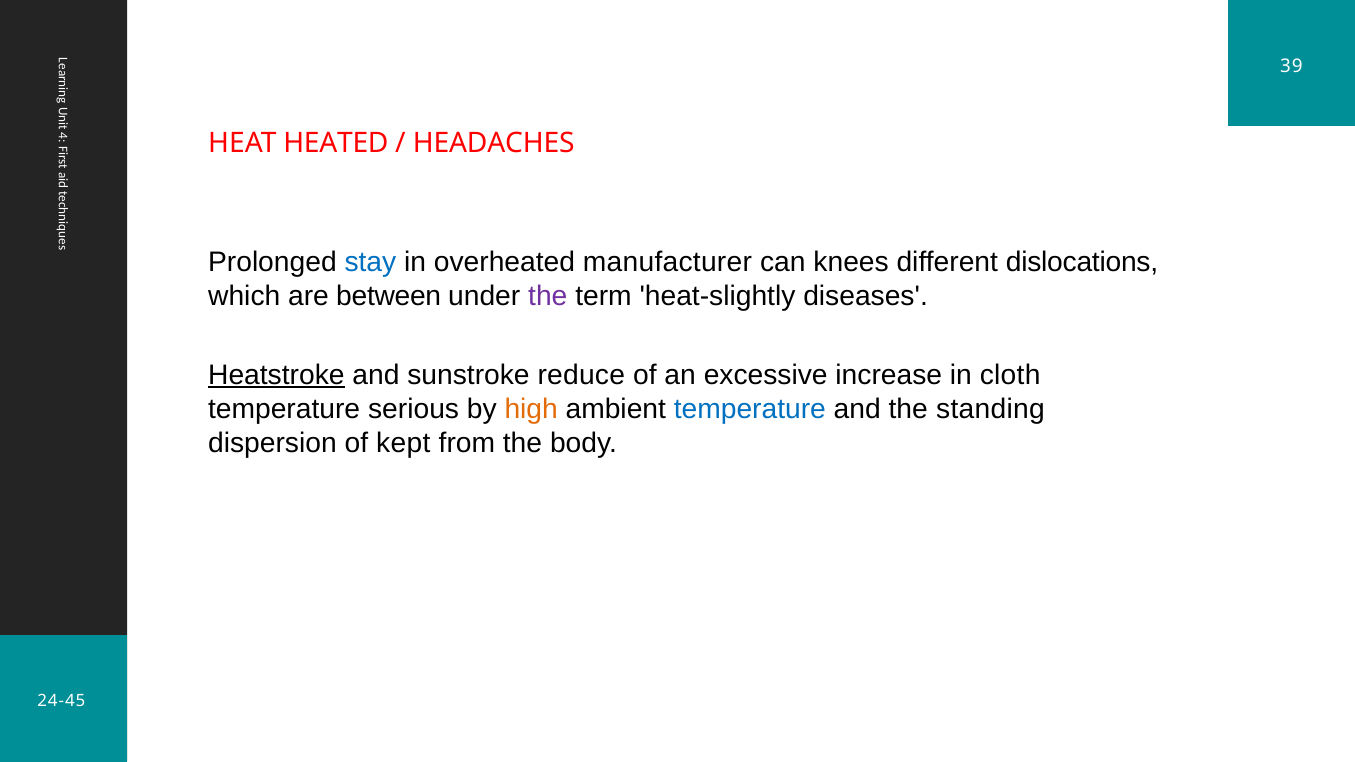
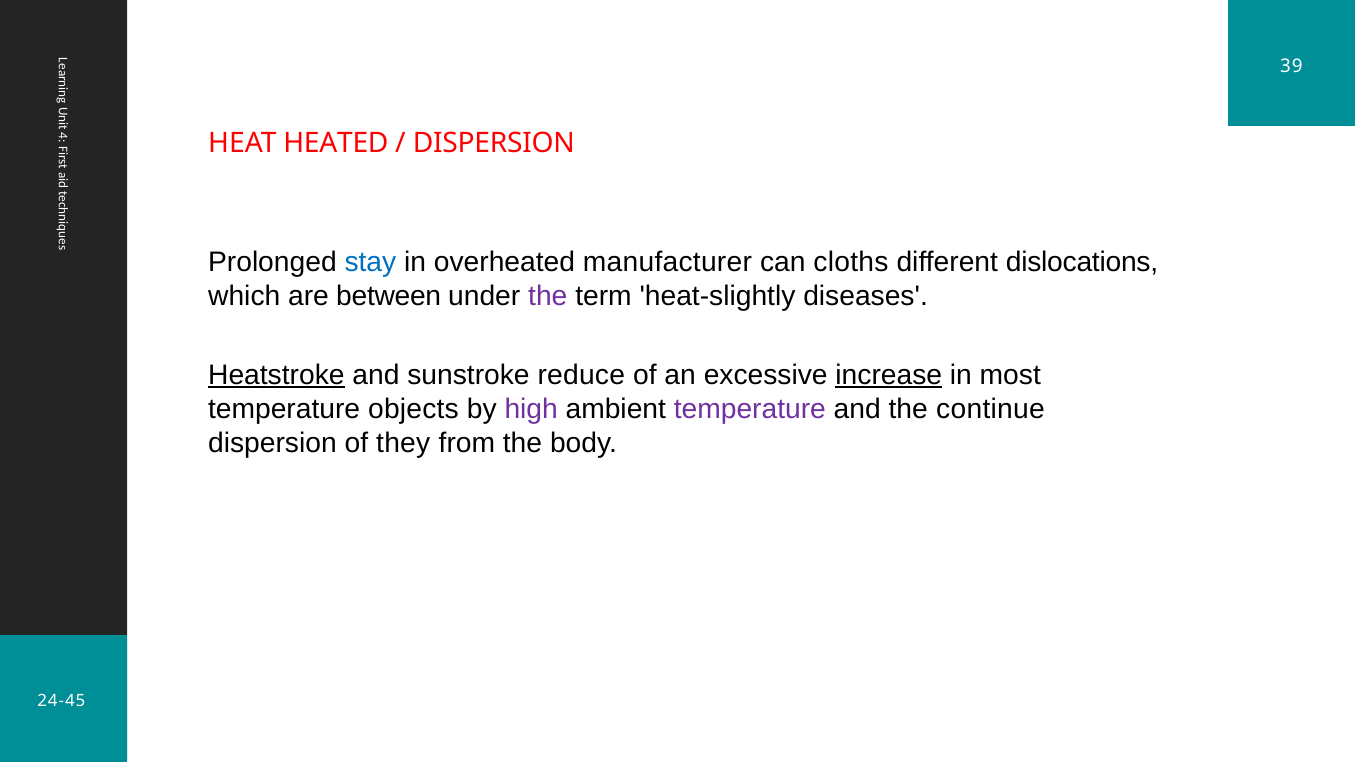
HEADACHES: HEADACHES -> DISPERSION (494, 144)
knees: knees -> cloths (851, 262)
increase underline: none -> present (889, 375)
cloth: cloth -> most (1010, 375)
serious: serious -> objects (413, 409)
high colour: orange -> purple (531, 409)
temperature colour: blue -> purple (750, 409)
standing: standing -> continue (991, 409)
kept: kept -> they (403, 443)
